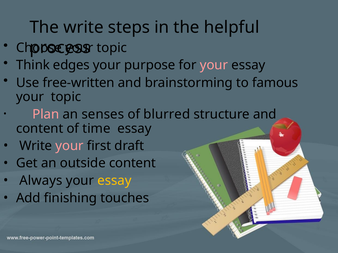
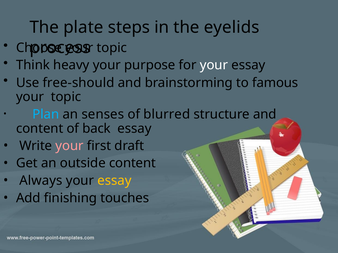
The write: write -> plate (83, 27)
helpful: helpful -> eyelids (232, 27)
edges: edges -> heavy (71, 65)
your colour: pink -> white (214, 65)
free-written: free-written -> free-should (79, 83)
Plan colour: pink -> light blue (46, 115)
time: time -> back (97, 129)
